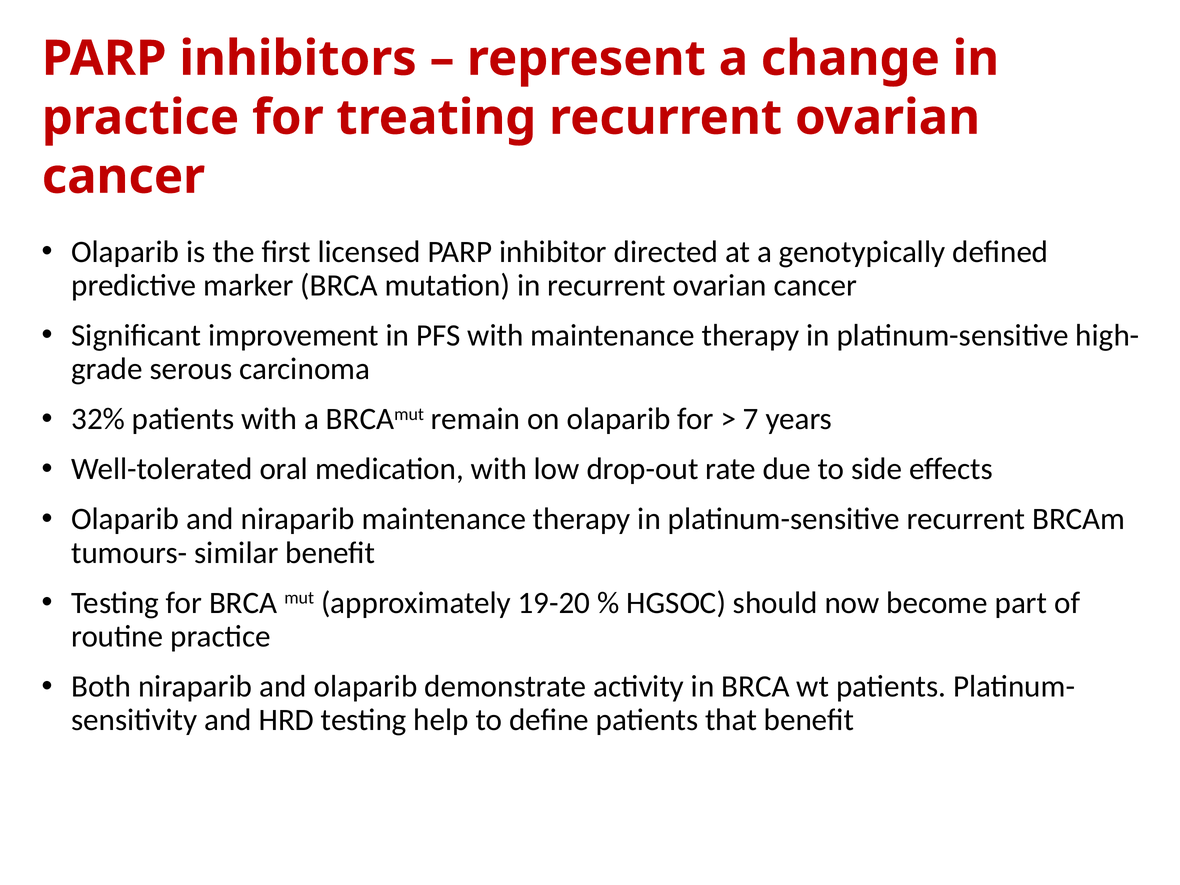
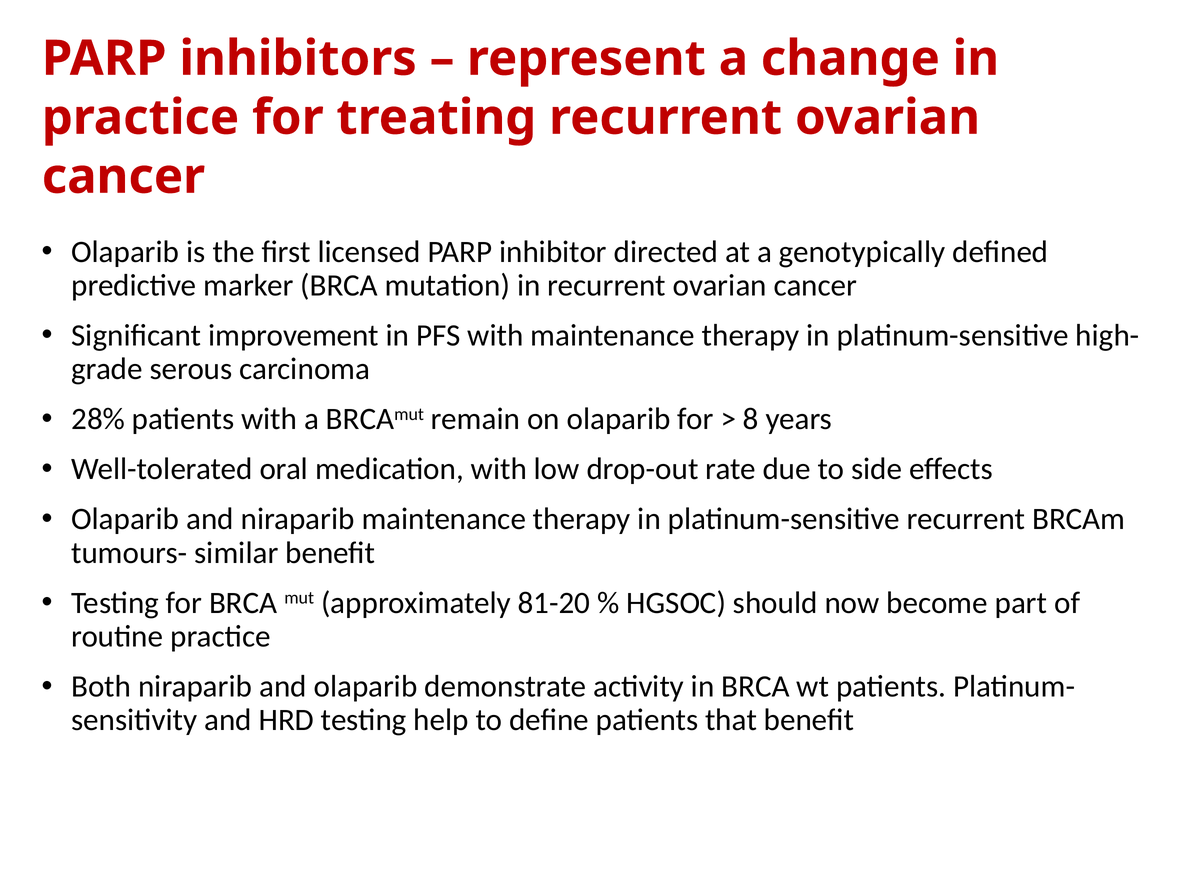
32%: 32% -> 28% (98, 419)
7: 7 -> 8 (751, 419)
19-20: 19-20 -> 81-20 (554, 603)
